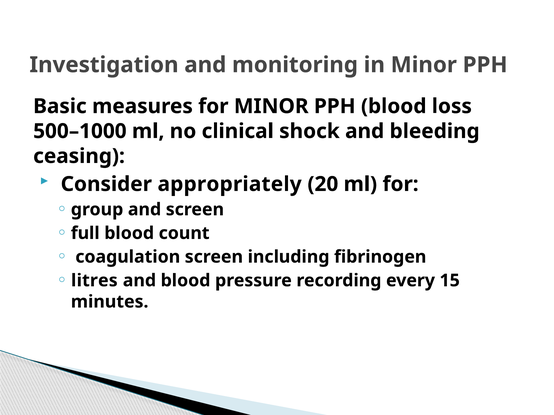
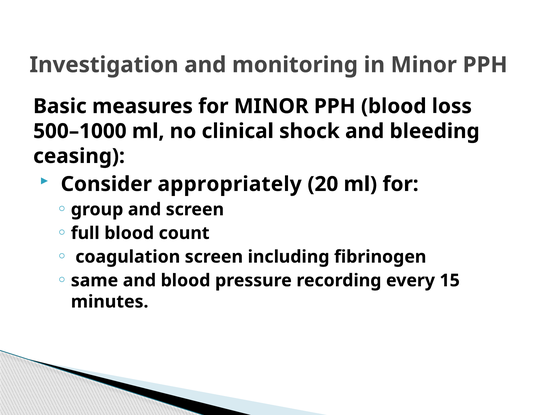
litres: litres -> same (94, 281)
